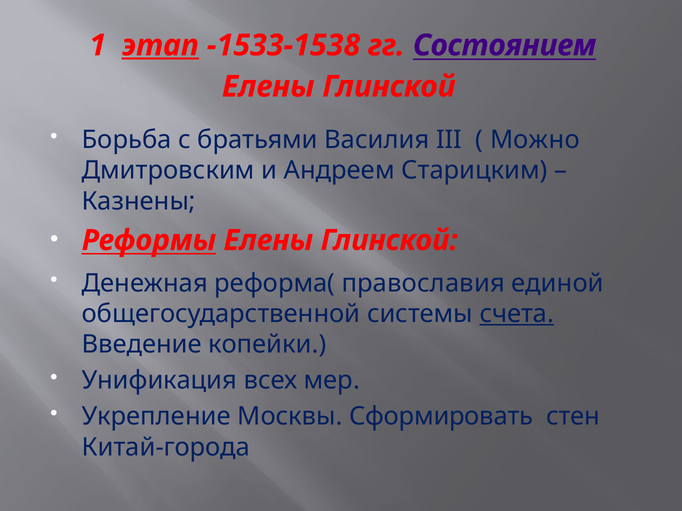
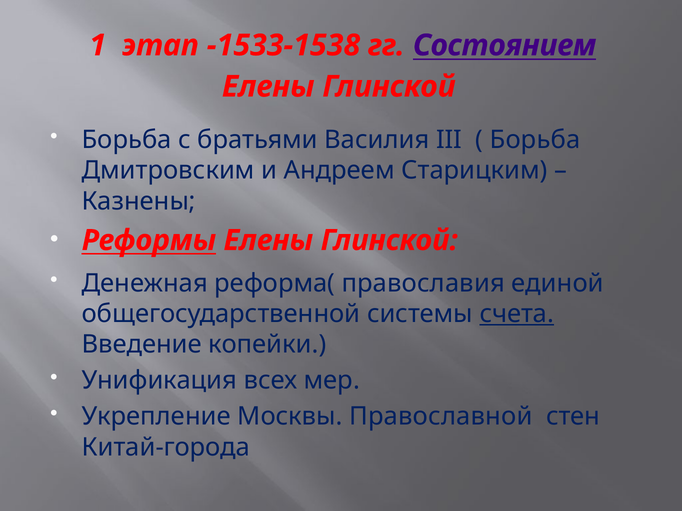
этап underline: present -> none (160, 45)
Можно: Можно -> Борьба (535, 140)
Сформировать: Сформировать -> Православной (441, 417)
